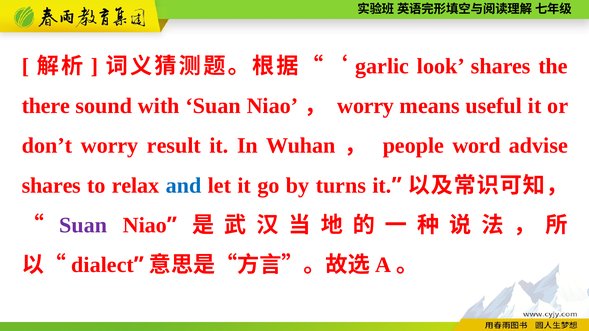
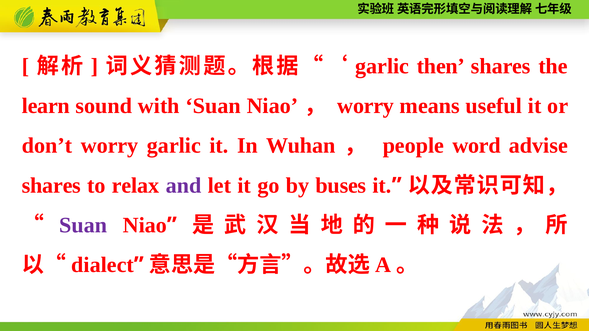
look: look -> then (441, 66)
there: there -> learn (46, 106)
worry result: result -> garlic (174, 146)
and colour: blue -> purple (184, 186)
turns: turns -> buses (341, 186)
